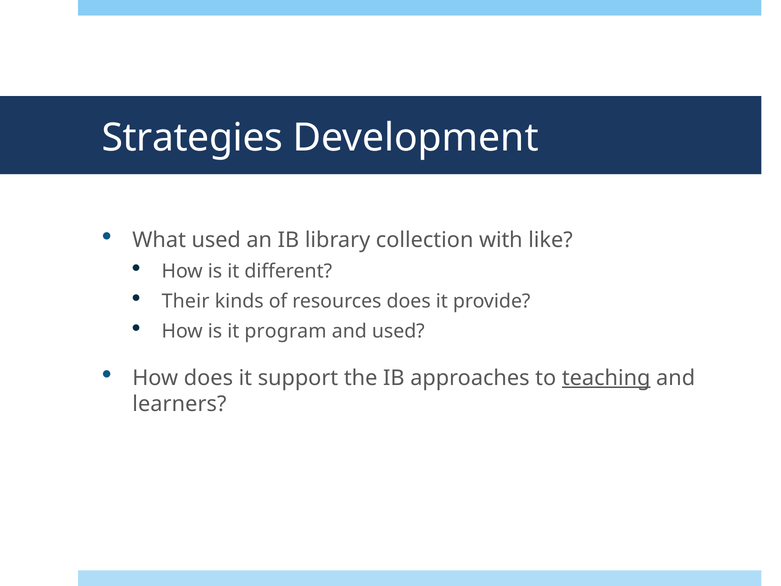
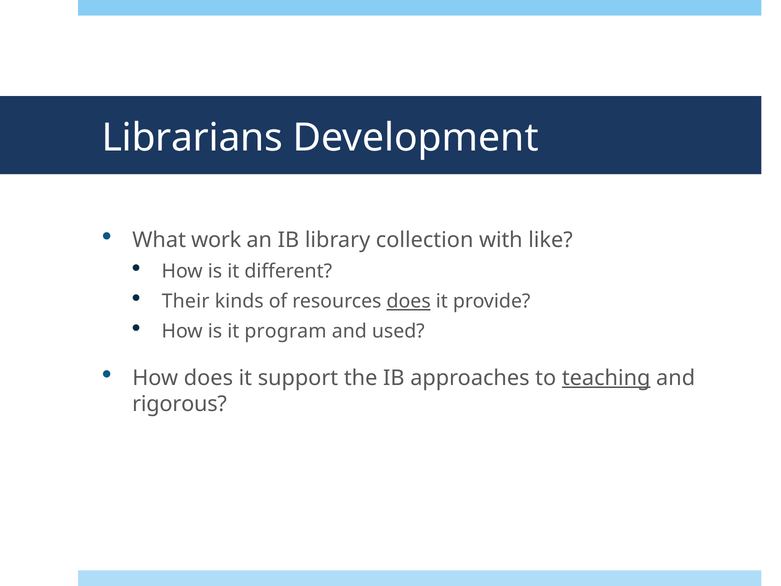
Strategies: Strategies -> Librarians (192, 138)
What used: used -> work (216, 240)
does underline: none -> present (409, 301)
learners: learners -> rigorous (180, 404)
